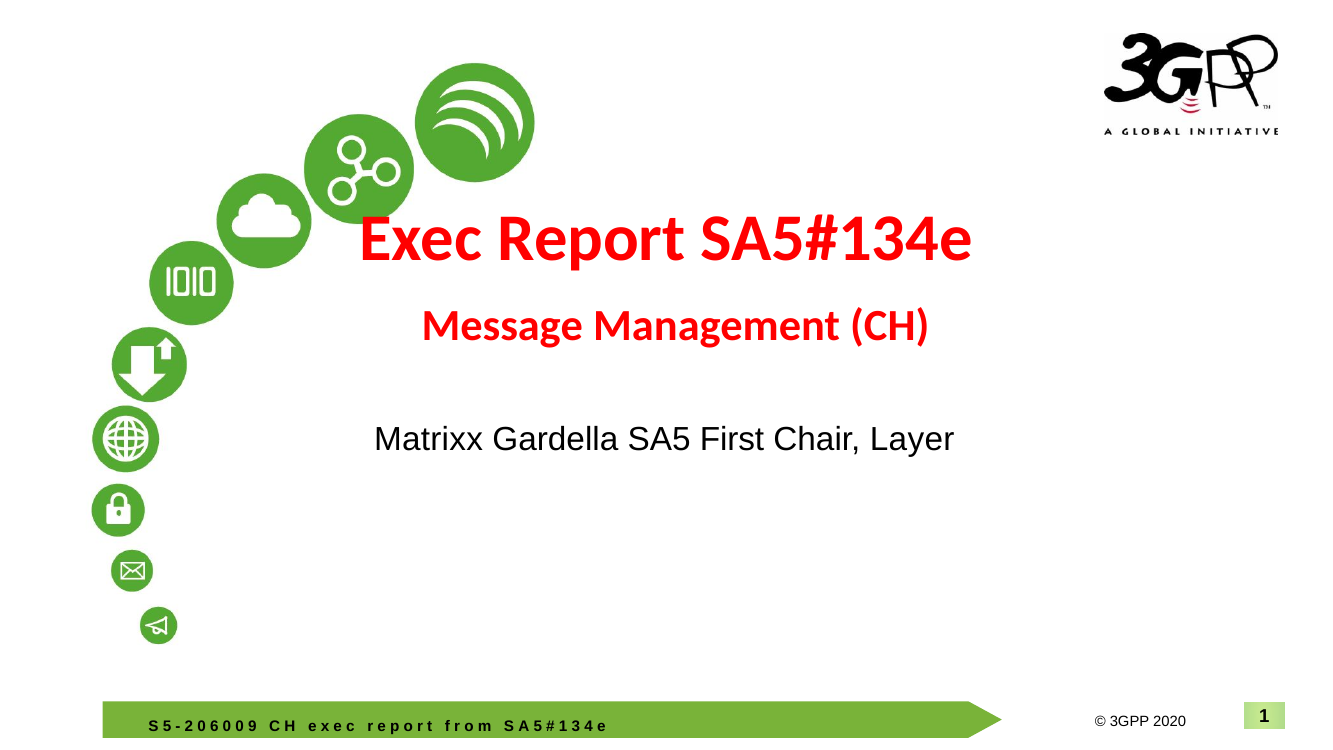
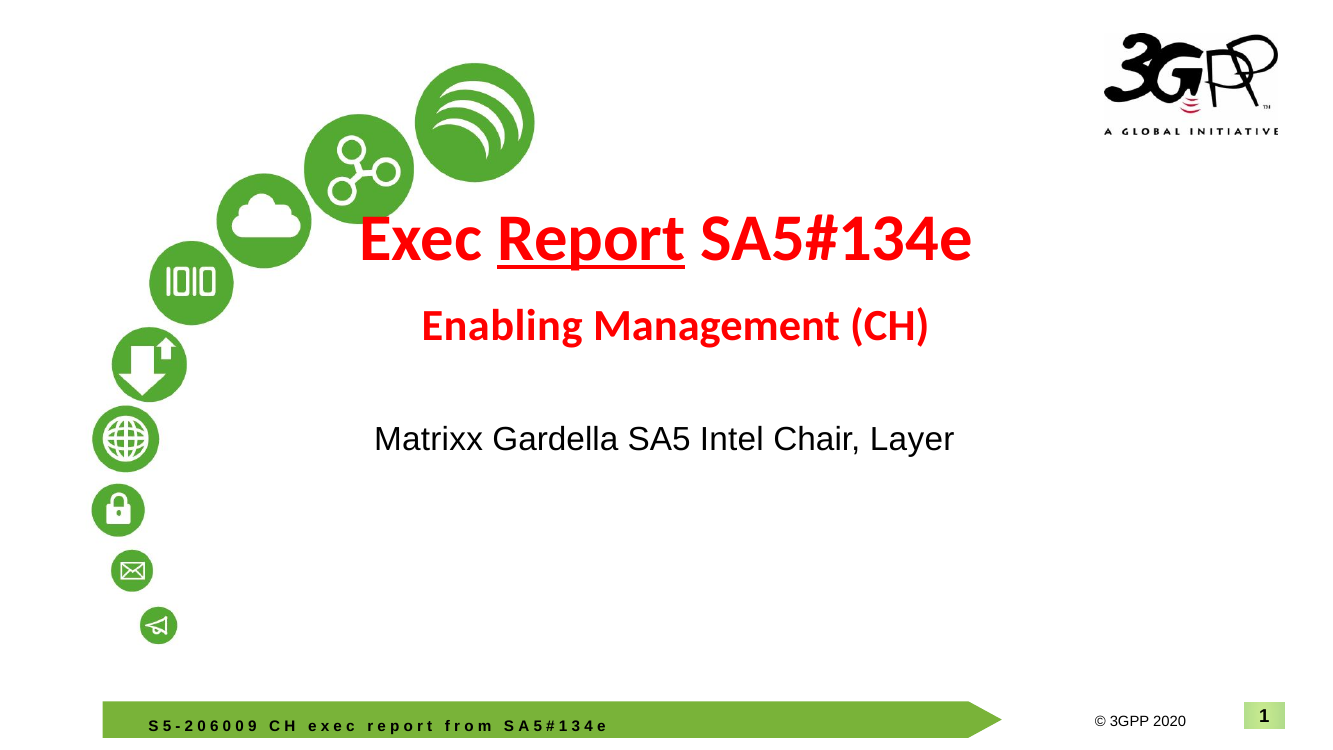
Report underline: none -> present (591, 238)
Message: Message -> Enabling (502, 325)
First: First -> Intel (732, 439)
